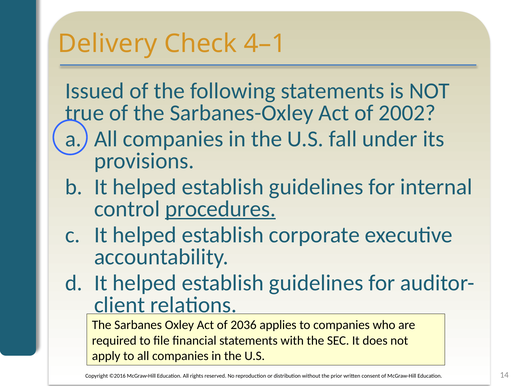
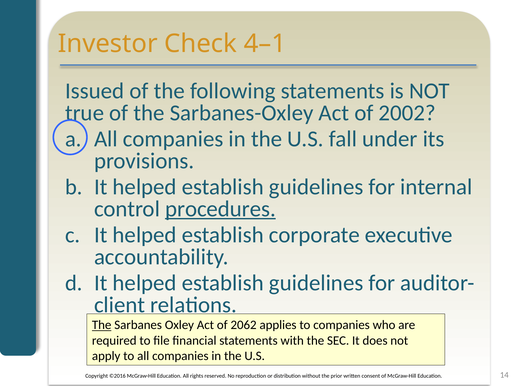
Delivery: Delivery -> Investor (108, 44)
The underline: none -> present (102, 325)
2036: 2036 -> 2062 (244, 325)
